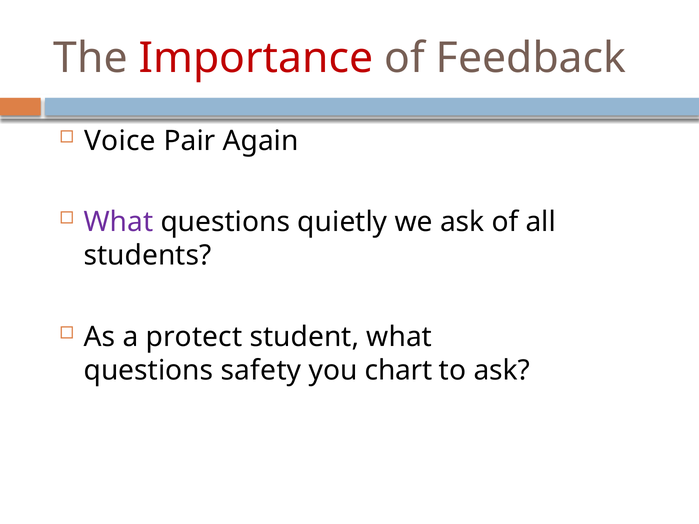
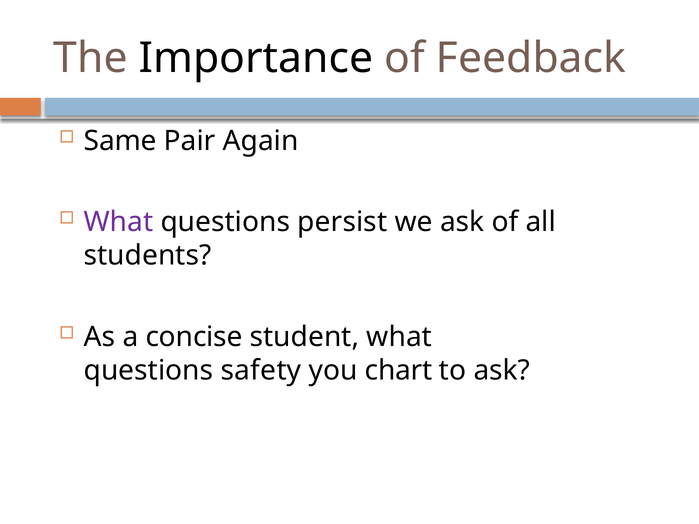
Importance colour: red -> black (256, 58)
Voice: Voice -> Same (120, 141)
quietly: quietly -> persist (342, 222)
protect: protect -> concise (194, 337)
